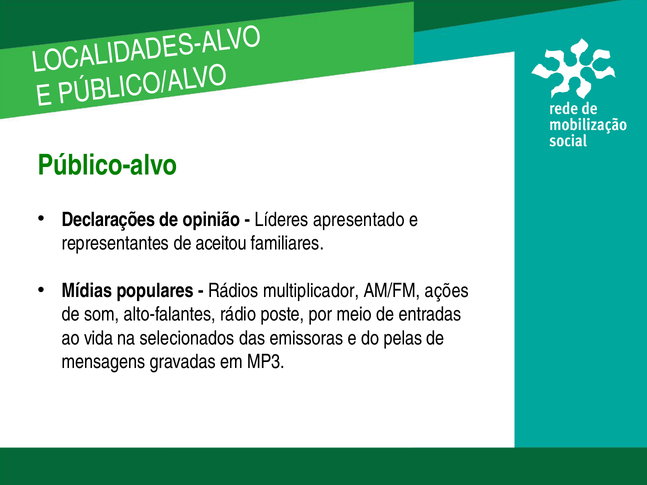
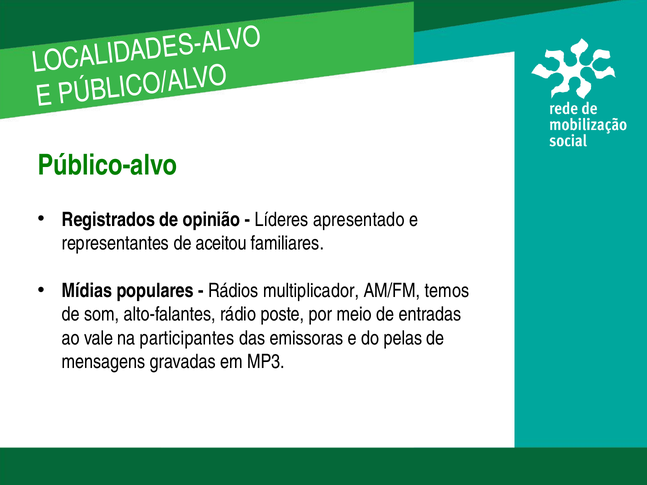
Declarações: Declarações -> Registrados (108, 220)
ações: ações -> temos (447, 291)
vida: vida -> vale (99, 338)
selecionados: selecionados -> participantes (187, 338)
